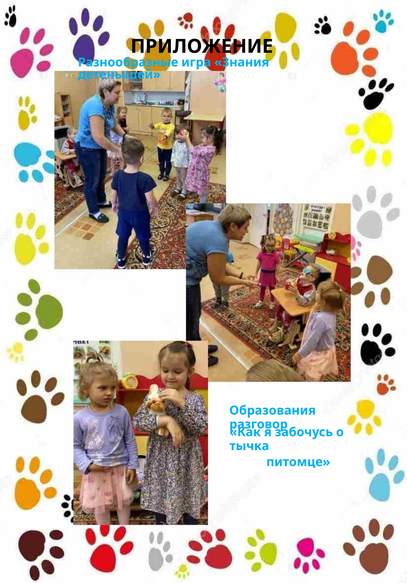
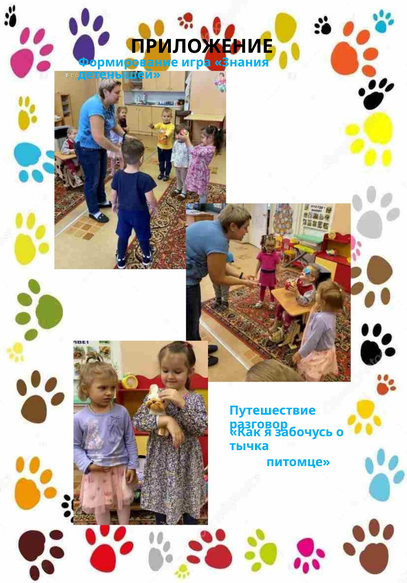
Разнообразные: Разнообразные -> Формирование (128, 62)
Образования: Образования -> Путешествие (273, 410)
